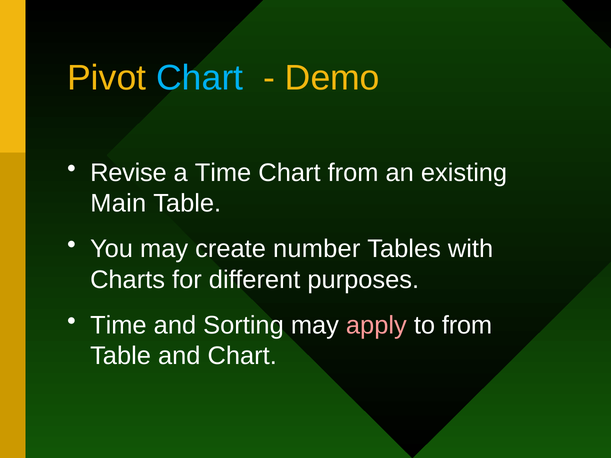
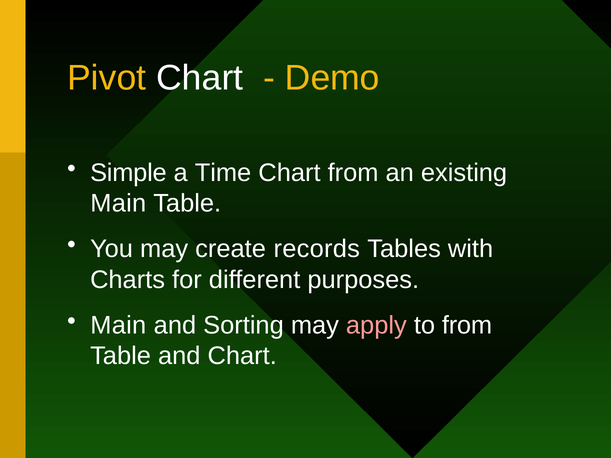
Chart colour: light blue -> white (200, 78)
Revise: Revise -> Simple (128, 173)
number: number -> records (317, 249)
Time: Time -> Main (118, 326)
